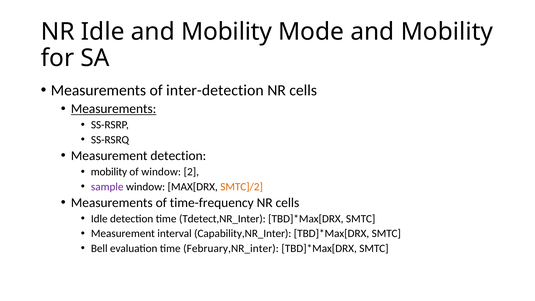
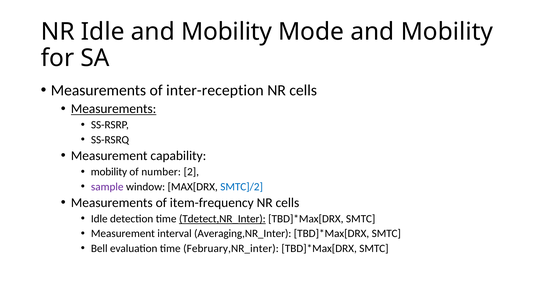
inter-detection: inter-detection -> inter-reception (215, 90)
Measurement detection: detection -> capability (178, 156)
of window: window -> number (161, 172)
SMTC]/2 colour: orange -> blue (242, 187)
time-frequency: time-frequency -> item-frequency (212, 203)
Tdetect,NR_Inter underline: none -> present (222, 219)
Capability,NR_Inter: Capability,NR_Inter -> Averaging,NR_Inter (243, 234)
